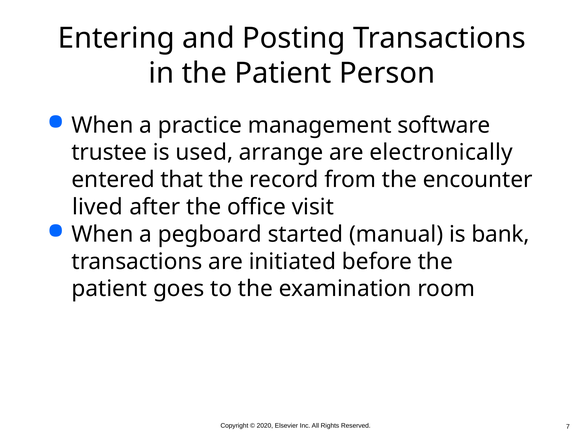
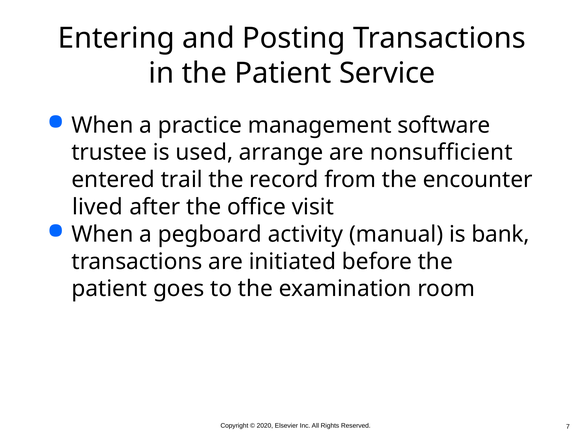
Person: Person -> Service (387, 73)
electronically: electronically -> nonsufficient (441, 152)
that: that -> trail (182, 180)
started: started -> activity (305, 234)
